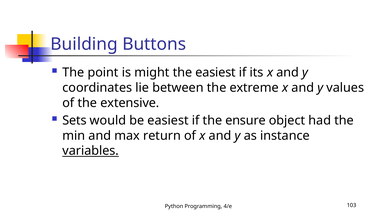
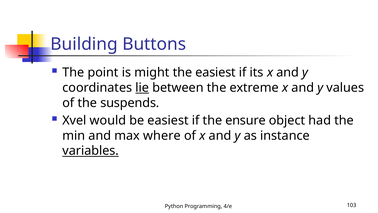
lie underline: none -> present (142, 88)
extensive: extensive -> suspends (130, 103)
Sets: Sets -> Xvel (74, 120)
return: return -> where (162, 135)
